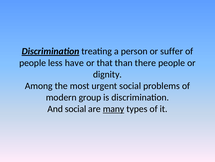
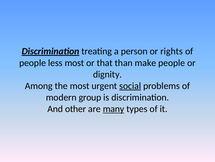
suffer: suffer -> rights (172, 51)
less have: have -> most (74, 63)
there: there -> make (145, 63)
social underline: none -> present (130, 86)
And social: social -> other (76, 108)
